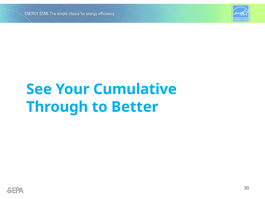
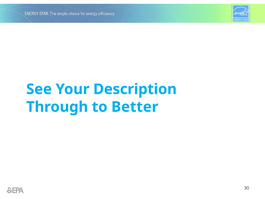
Cumulative: Cumulative -> Description (135, 89)
